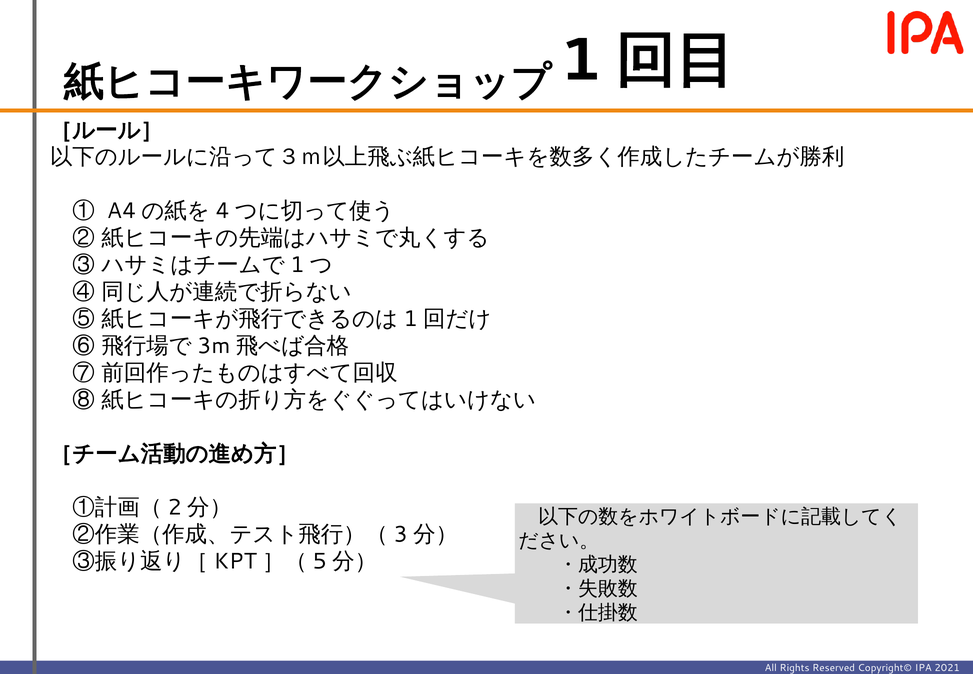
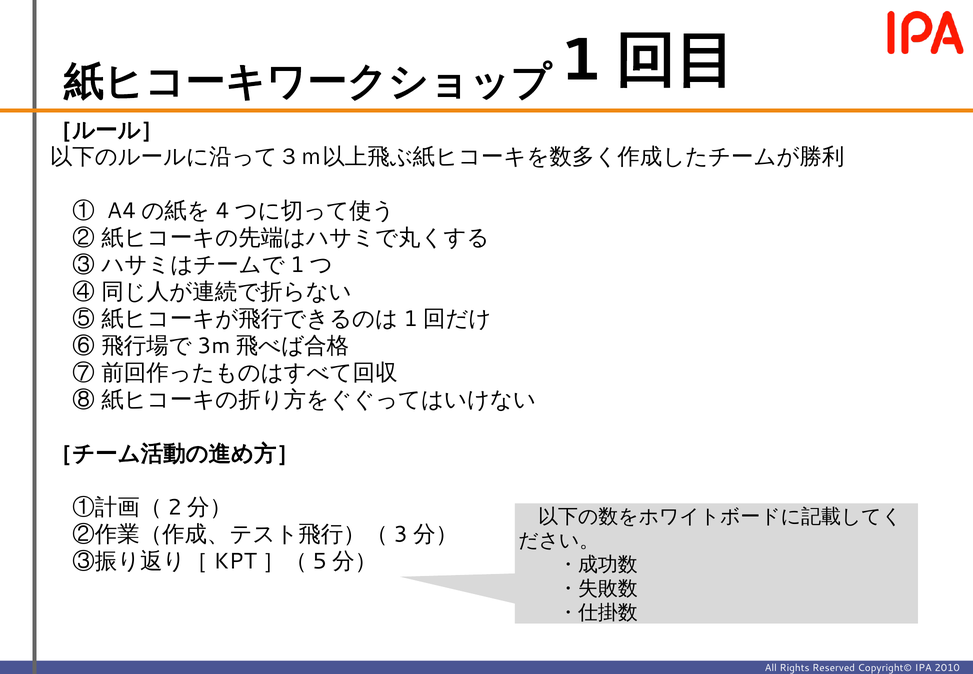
2021: 2021 -> 2010 (947, 667)
